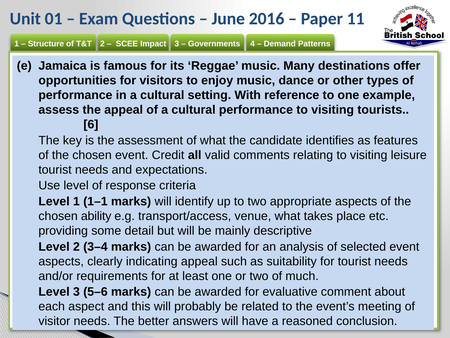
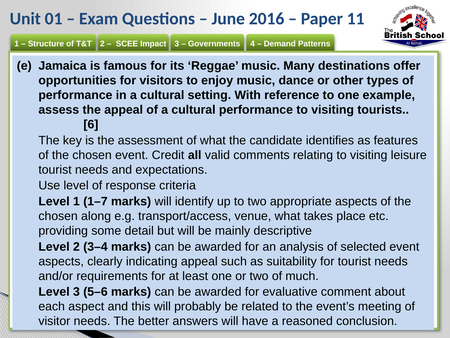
1–1: 1–1 -> 1–7 (95, 201)
ability: ability -> along (96, 216)
